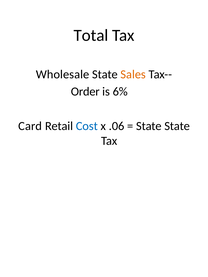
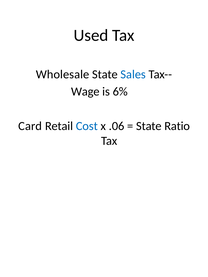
Total: Total -> Used (91, 35)
Sales colour: orange -> blue (133, 74)
Order: Order -> Wage (85, 92)
State State: State -> Ratio (177, 126)
